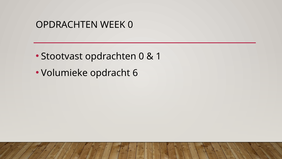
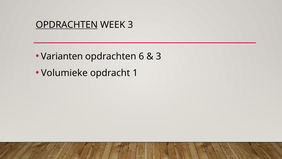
OPDRACHTEN underline: none -> present (67, 25)
WEEK 0: 0 -> 3 (130, 25)
Stootvast: Stootvast -> Varianten (62, 56)
opdrachten 0: 0 -> 6 (141, 56)
1: 1 -> 3 (158, 56)
6: 6 -> 1 (135, 73)
